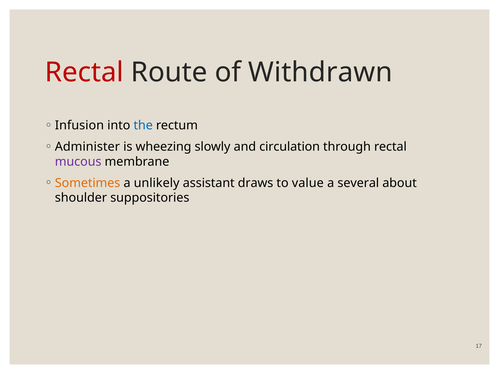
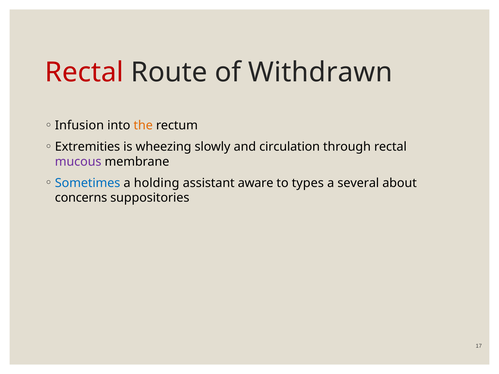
the colour: blue -> orange (143, 126)
Administer: Administer -> Extremities (87, 147)
Sometimes colour: orange -> blue (88, 183)
unlikely: unlikely -> holding (157, 183)
draws: draws -> aware (256, 183)
value: value -> types (308, 183)
shoulder: shoulder -> concerns (81, 198)
